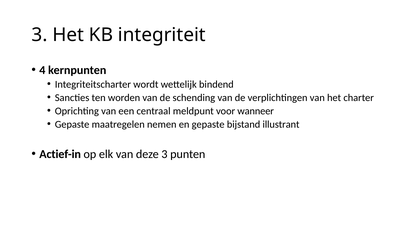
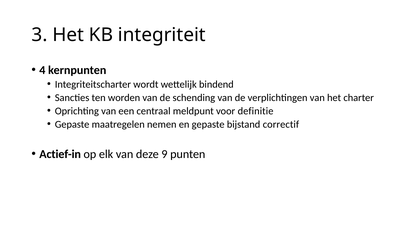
wanneer: wanneer -> definitie (256, 111)
illustrant: illustrant -> correctif (281, 124)
deze 3: 3 -> 9 (164, 154)
